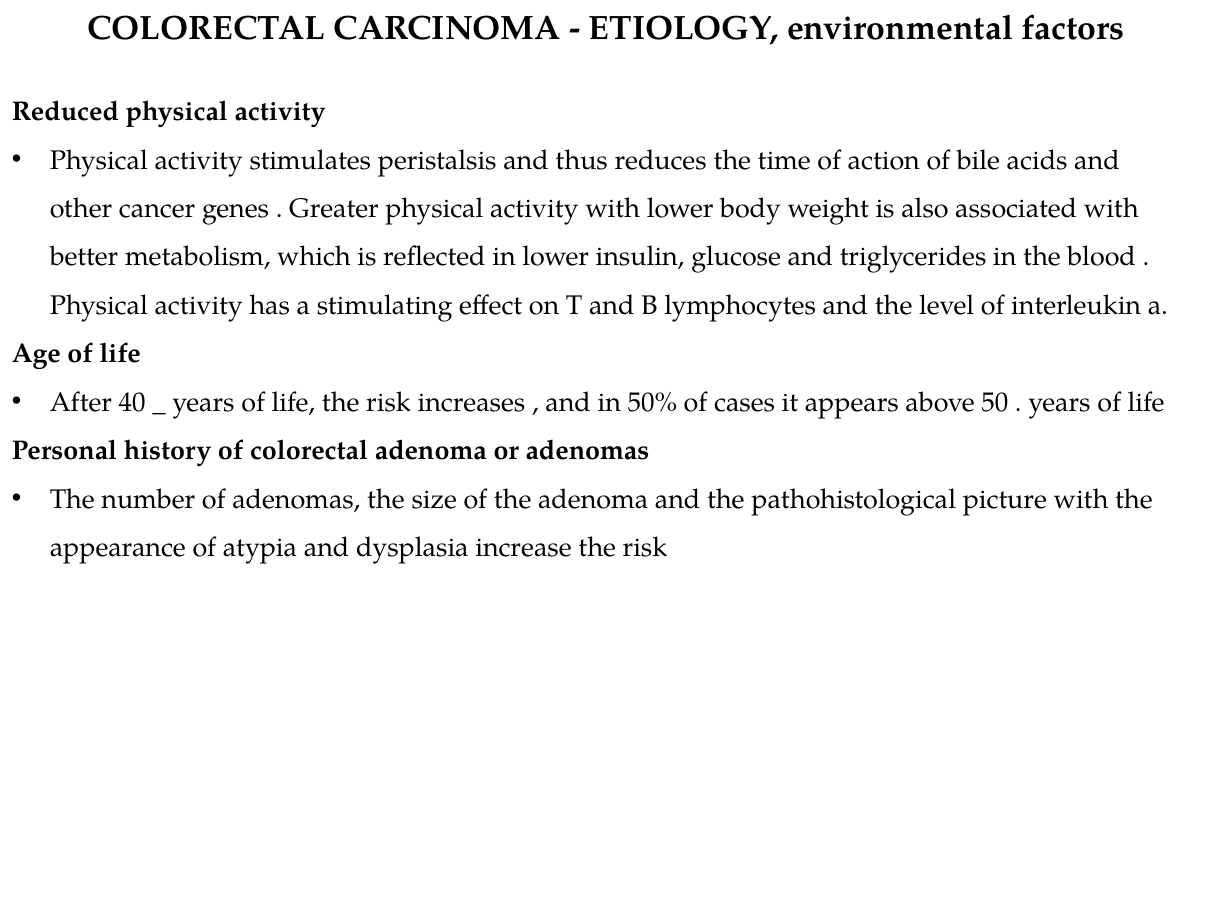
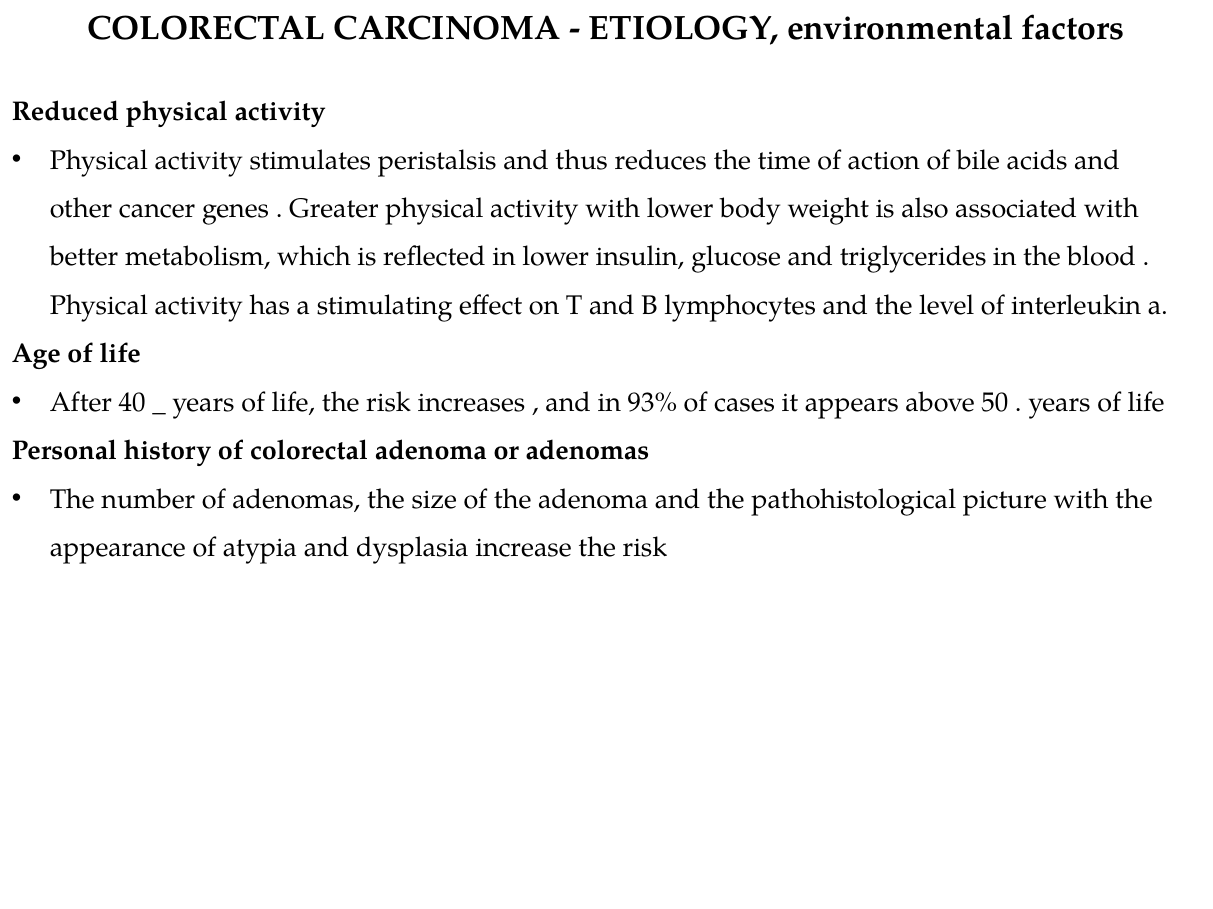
50%: 50% -> 93% (652, 403)
